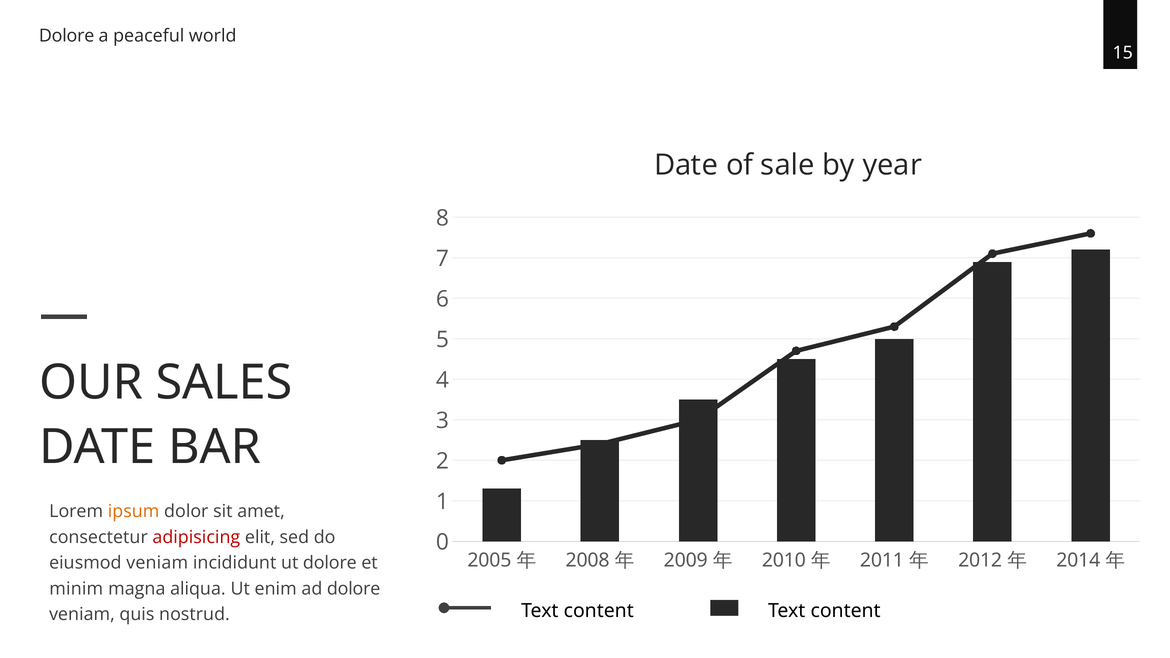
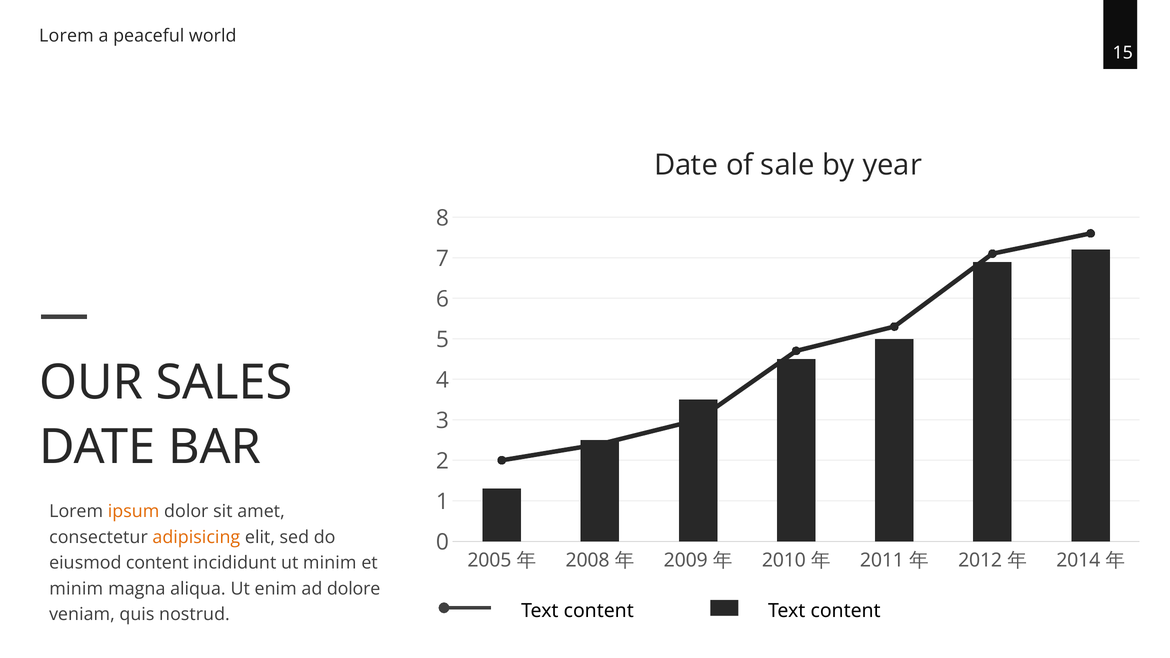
Dolore: Dolore -> Lorem (66, 36)
adipisicing colour: red -> orange (196, 537)
eiusmod veniam: veniam -> content (157, 563)
ut dolore: dolore -> minim (330, 563)
